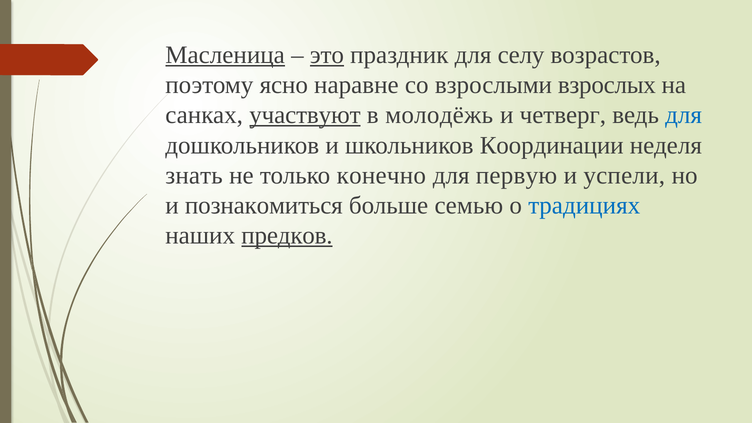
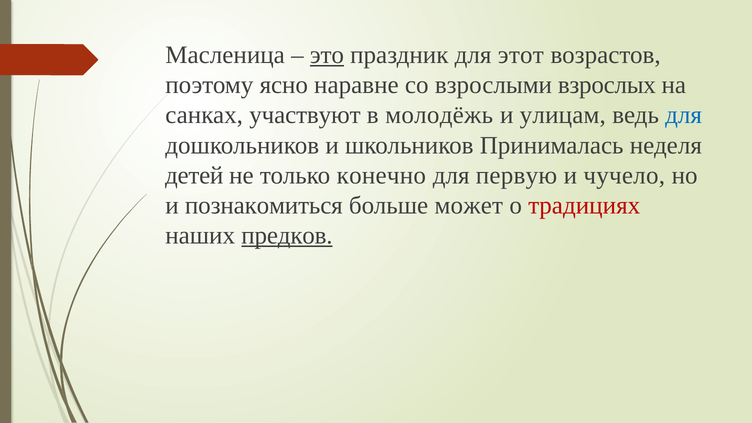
Масленица underline: present -> none (225, 55)
селу: селу -> этот (521, 55)
участвуют underline: present -> none (305, 115)
четверг: четверг -> улицам (563, 115)
Координации: Координации -> Принималась (552, 145)
знать: знать -> детей (194, 175)
успели: успели -> чучело (624, 175)
семью: семью -> может (469, 206)
традициях colour: blue -> red (584, 206)
